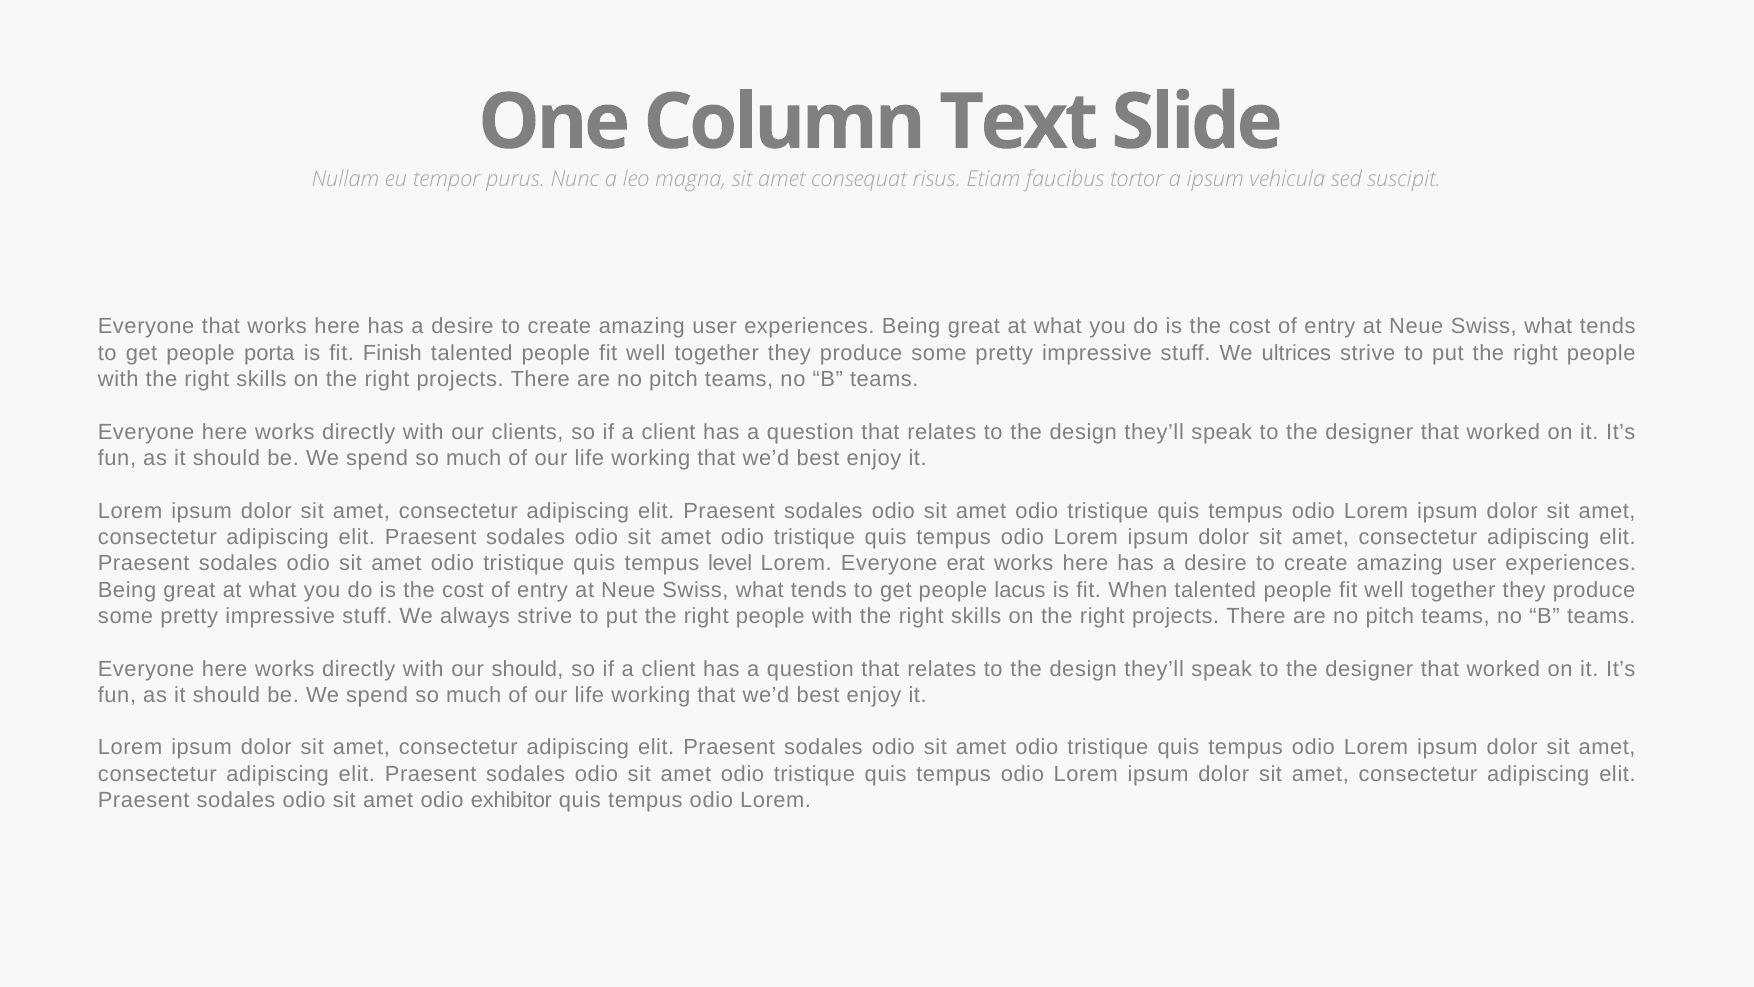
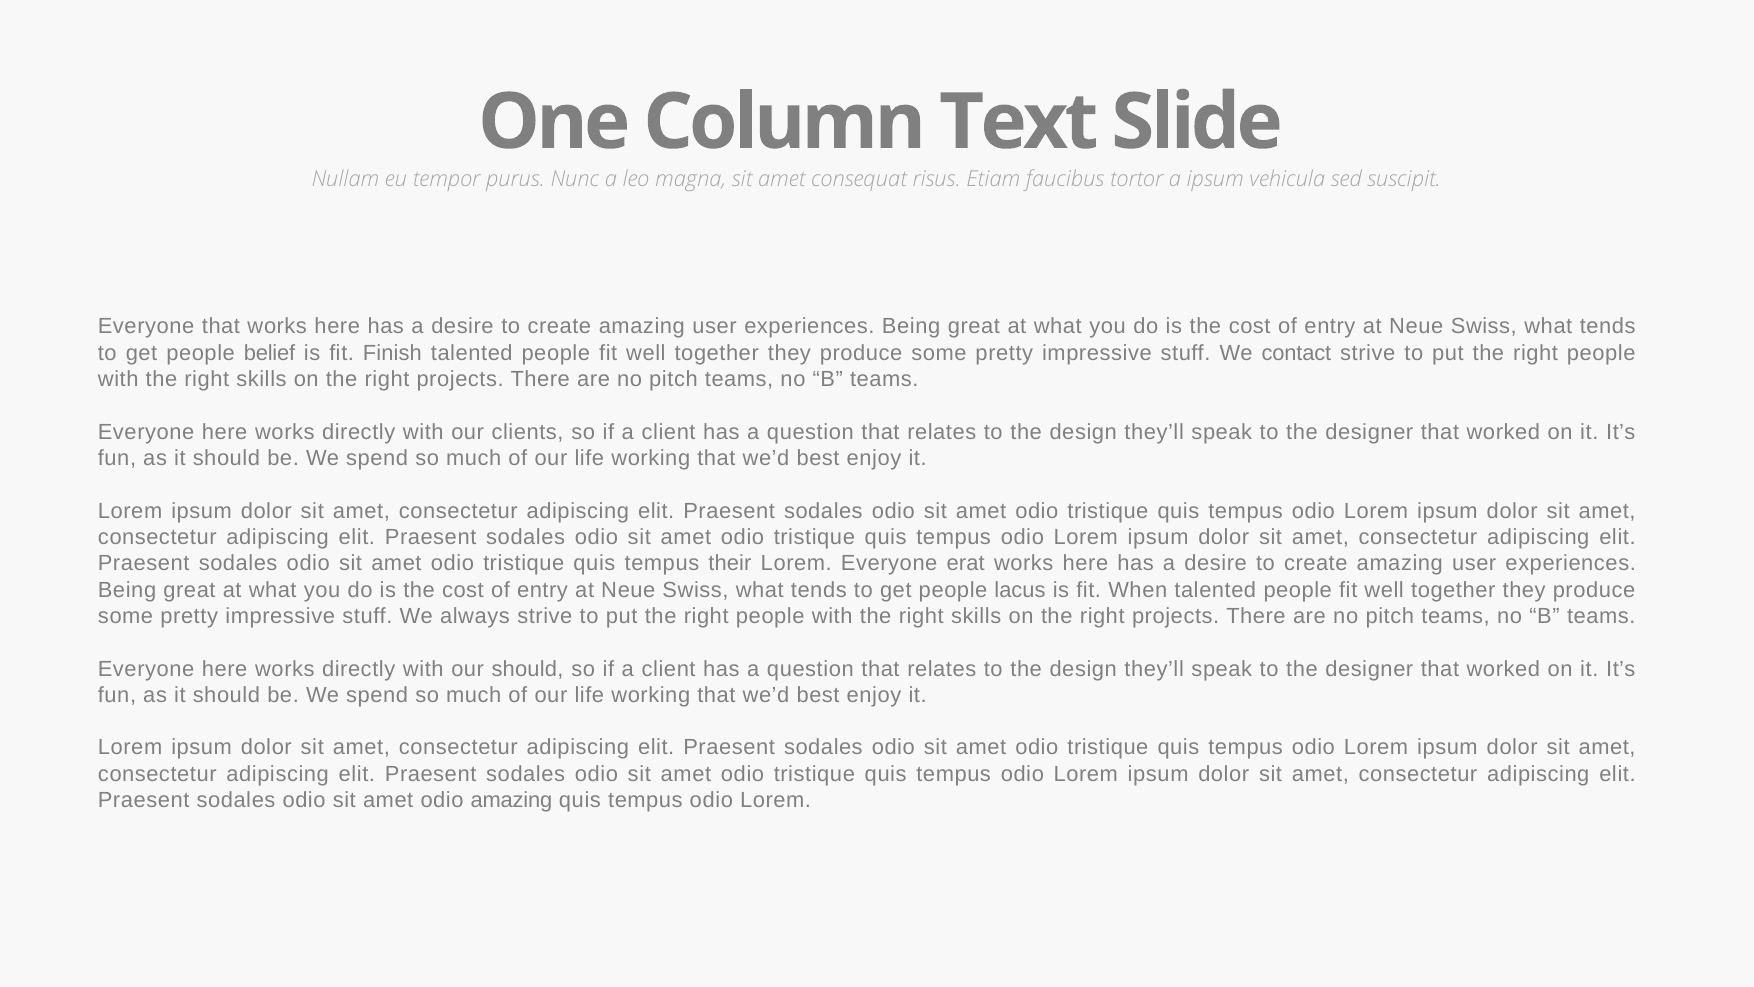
porta: porta -> belief (269, 353)
ultrices: ultrices -> contact (1296, 353)
level: level -> their (730, 563)
odio exhibitor: exhibitor -> amazing (511, 800)
